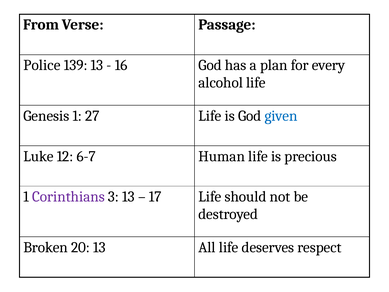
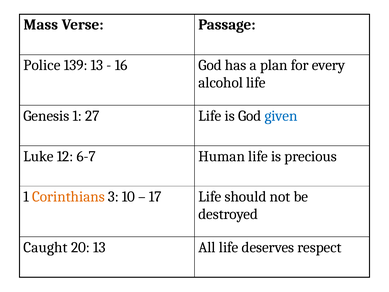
From: From -> Mass (41, 25)
Corinthians colour: purple -> orange (68, 197)
3 13: 13 -> 10 (128, 197)
Broken: Broken -> Caught (45, 247)
